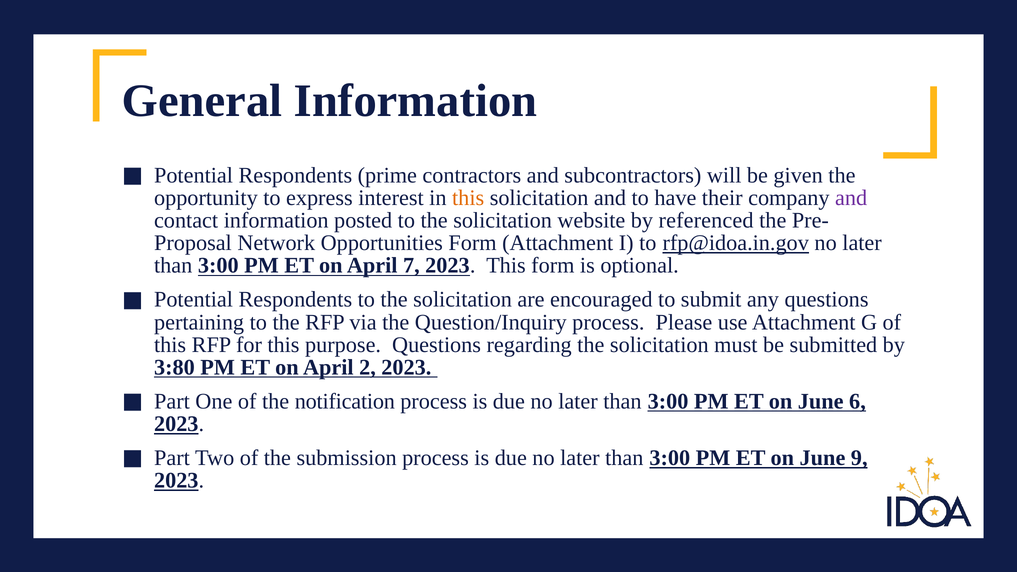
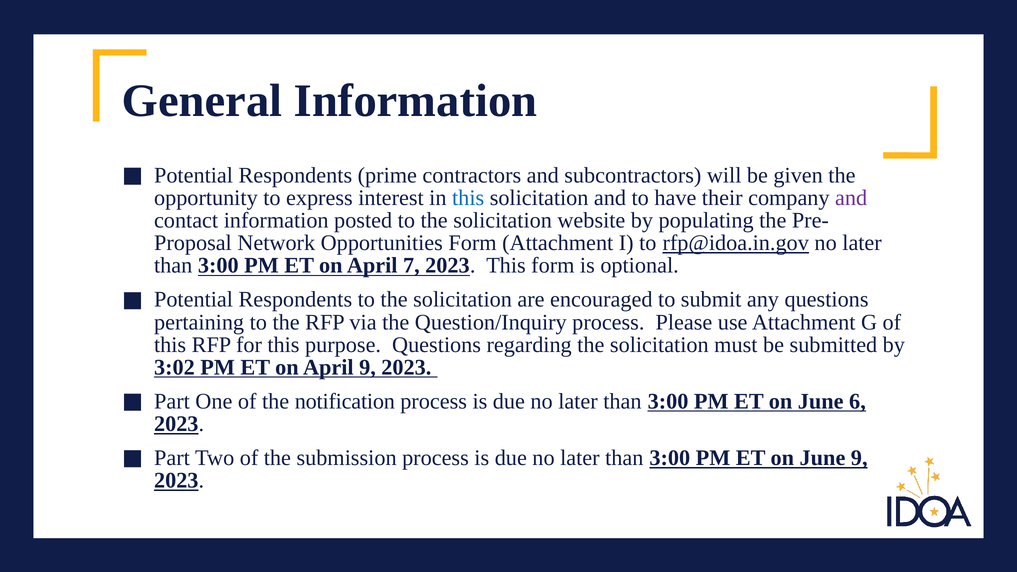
this colour: orange -> blue (468, 198)
referenced: referenced -> populating (706, 220)
3:80: 3:80 -> 3:02 (174, 367)
April 2: 2 -> 9 (367, 367)
